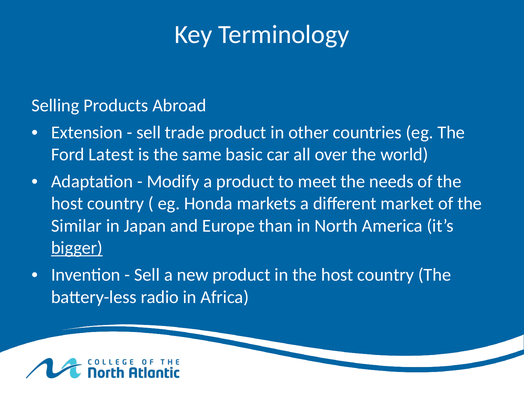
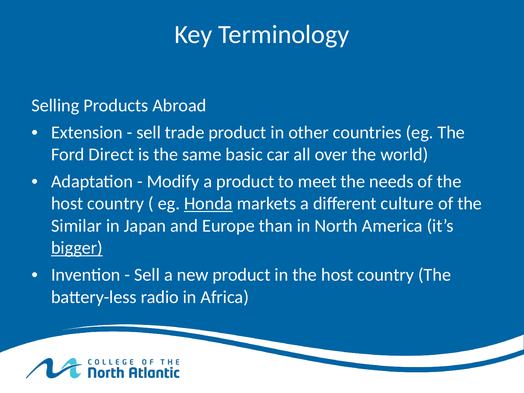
Latest: Latest -> Direct (111, 155)
Honda underline: none -> present (208, 204)
market: market -> culture (407, 204)
